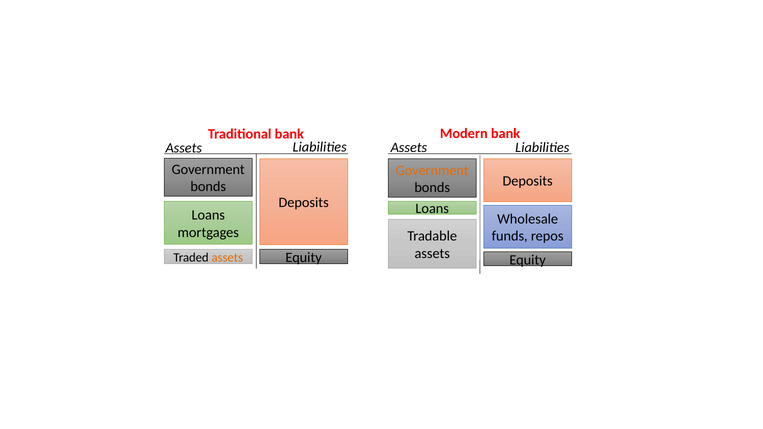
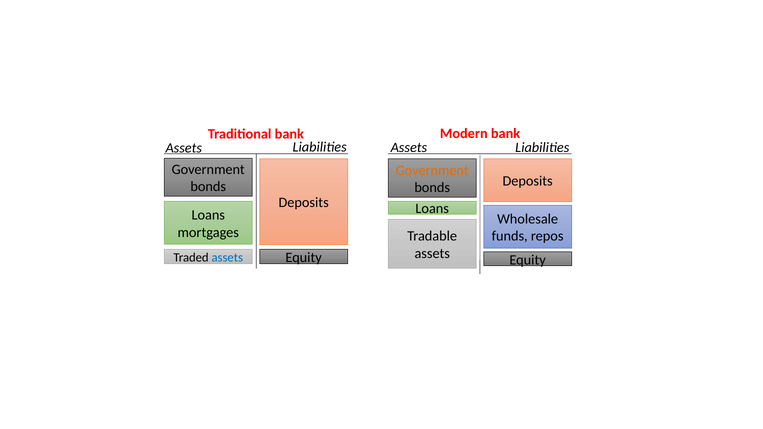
assets colour: orange -> blue (227, 257)
